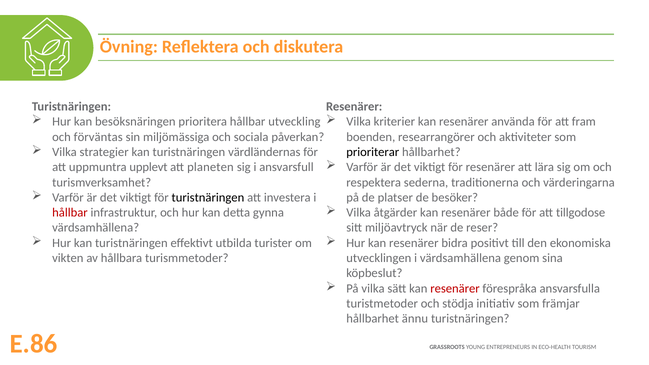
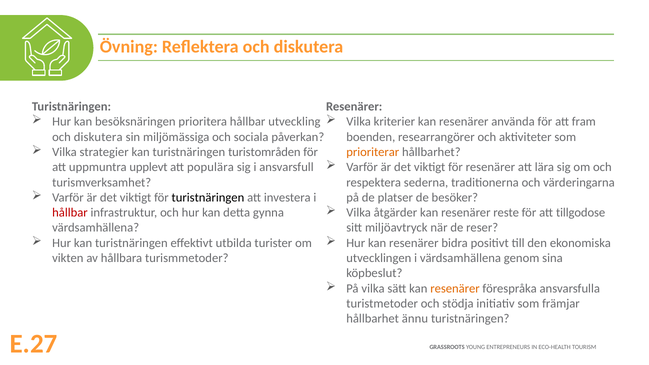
förväntas: förväntas -> diskutera (98, 137)
värdländernas: värdländernas -> turistområden (264, 152)
prioriterar colour: black -> orange (373, 152)
planeten: planeten -> populära (210, 167)
både: både -> reste (506, 213)
resenärer colour: red -> orange (455, 288)
E.86: E.86 -> E.27 (34, 344)
